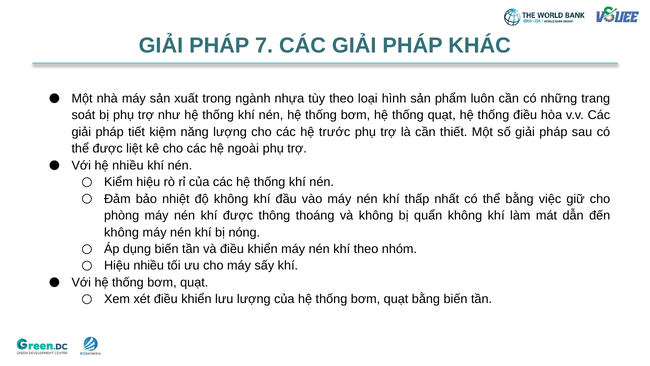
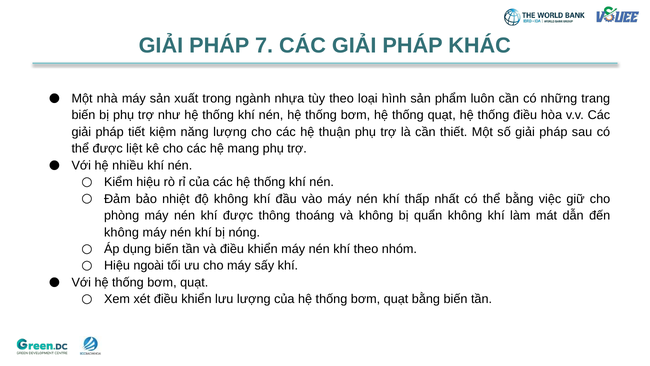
soát: soát -> biến (83, 115)
trước: trước -> thuận (335, 132)
ngoài: ngoài -> mang (243, 149)
Hiệu nhiều: nhiều -> ngoài (149, 266)
